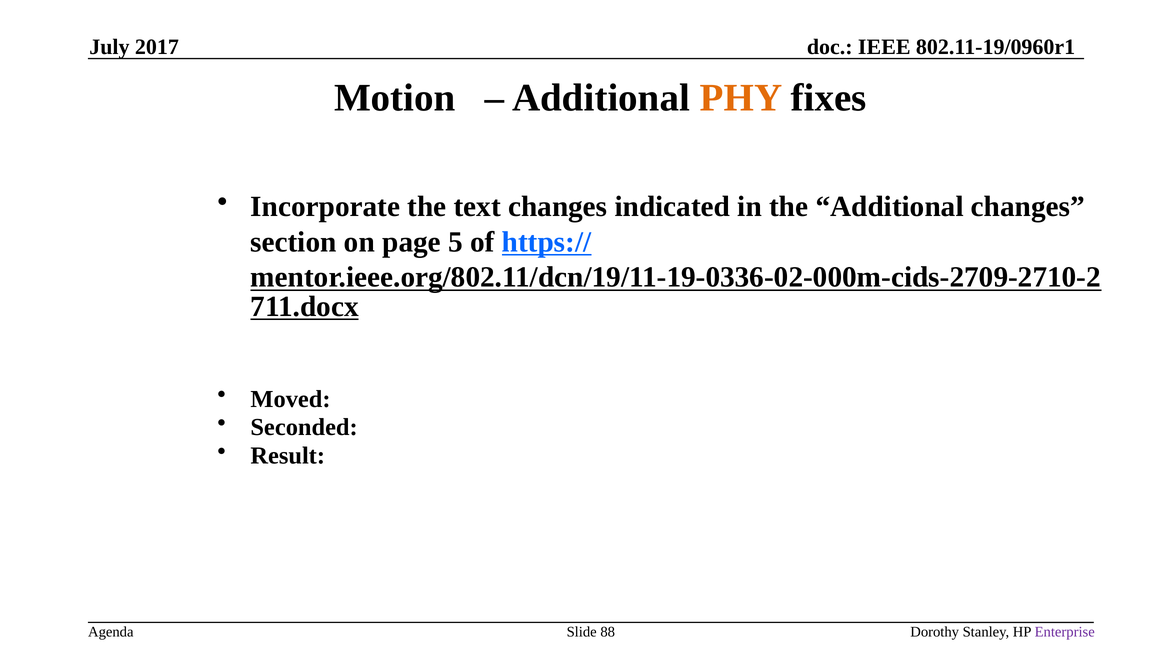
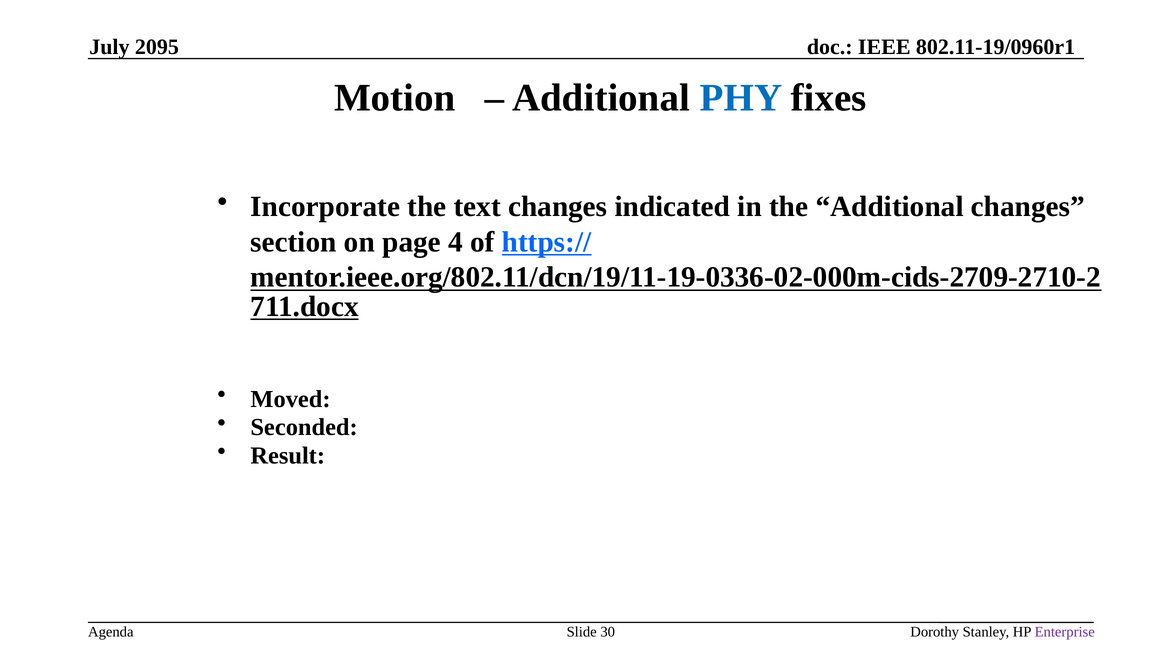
2017: 2017 -> 2095 (157, 47)
PHY colour: orange -> blue (741, 98)
5: 5 -> 4 (455, 242)
88: 88 -> 30 (608, 632)
